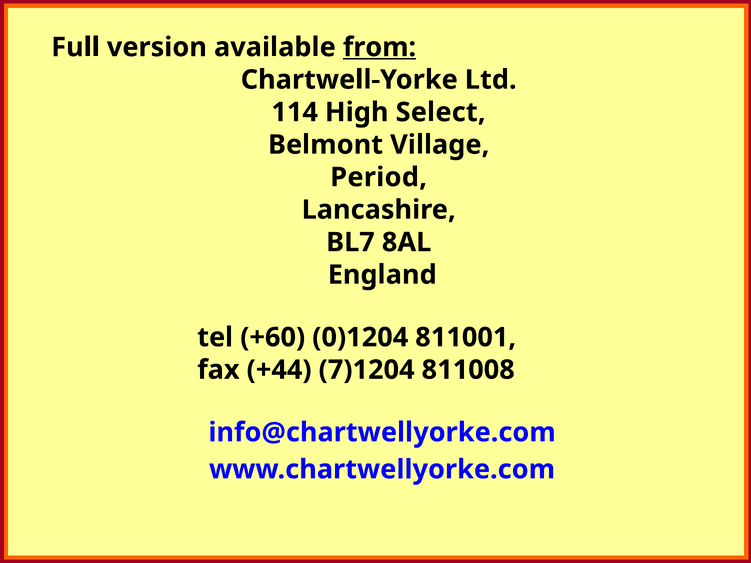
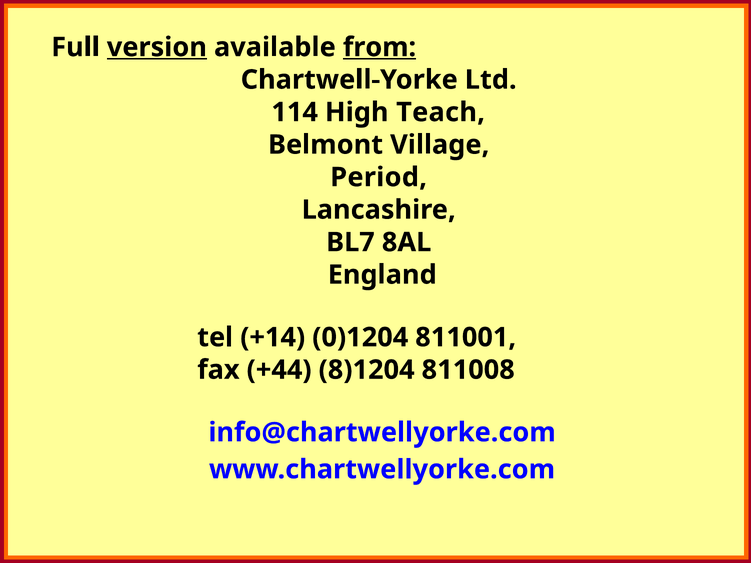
version underline: none -> present (157, 47)
Select: Select -> Teach (441, 112)
+60: +60 -> +14 (273, 337)
7)1204: 7)1204 -> 8)1204 (367, 370)
